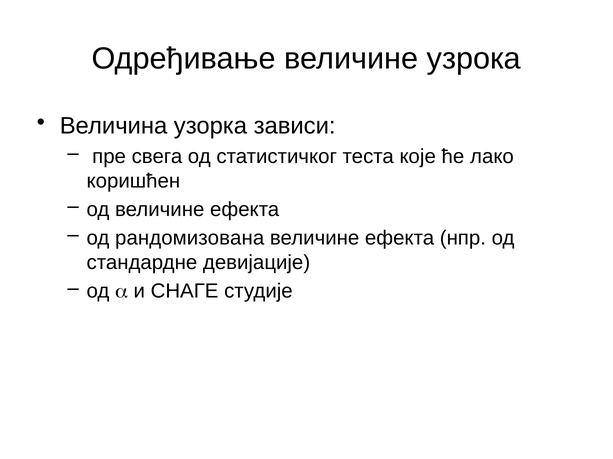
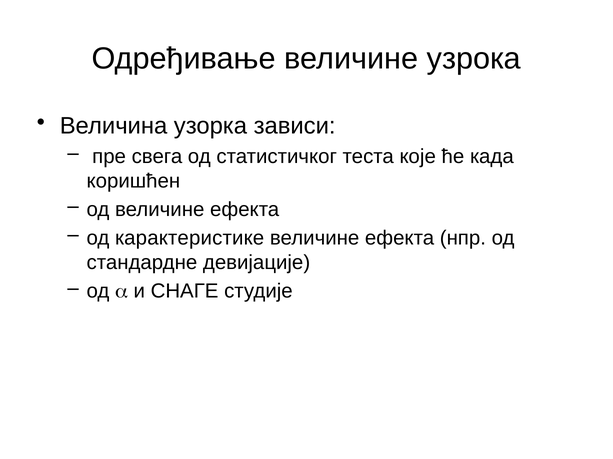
лако: лако -> када (492, 157)
рандомизована: рандомизована -> карактеристике (190, 238)
